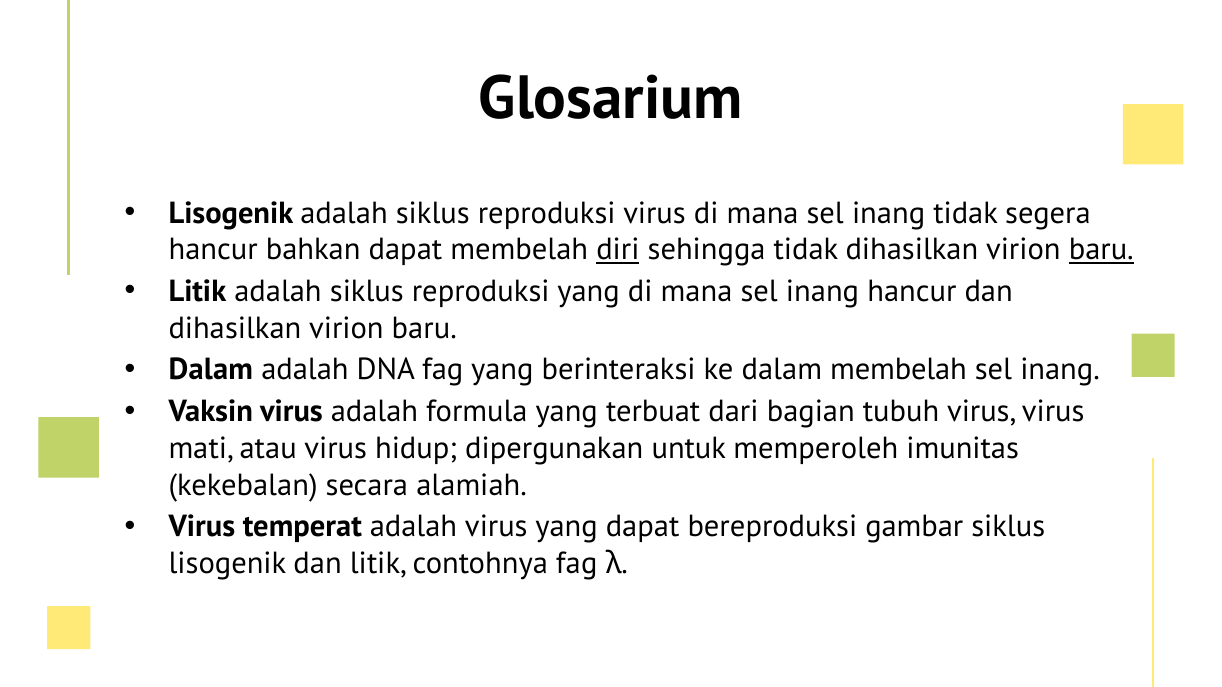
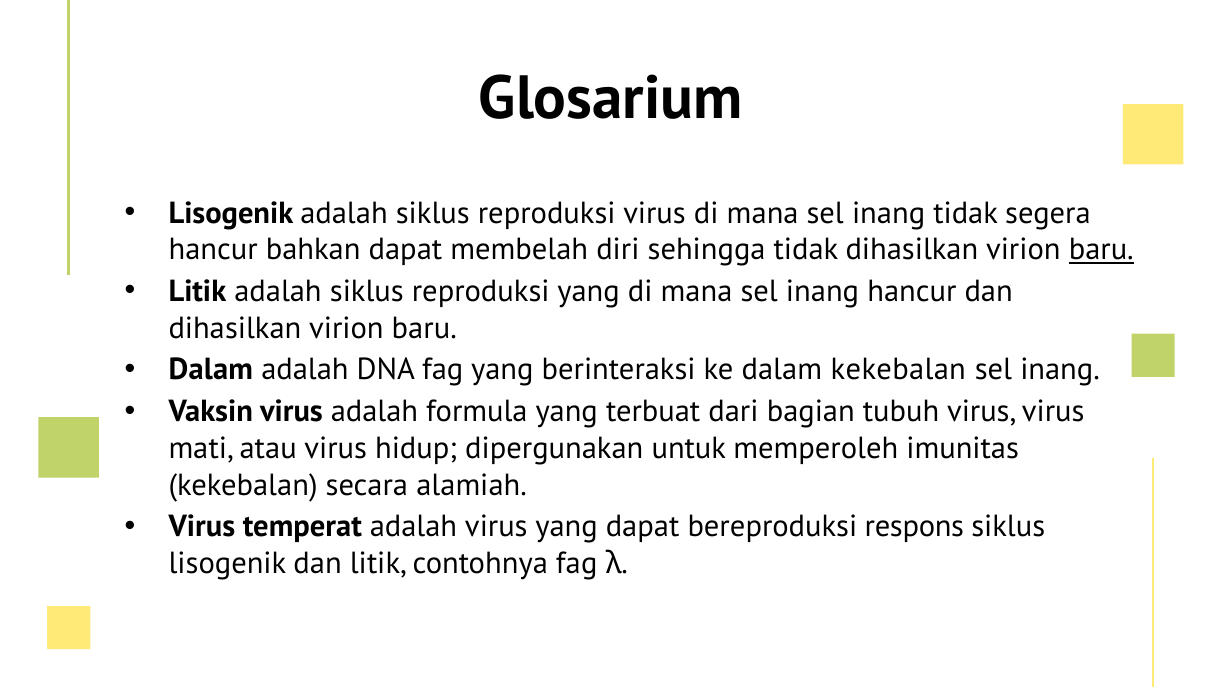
diri underline: present -> none (618, 250)
dalam membelah: membelah -> kekebalan (898, 370)
gambar: gambar -> respons (914, 527)
